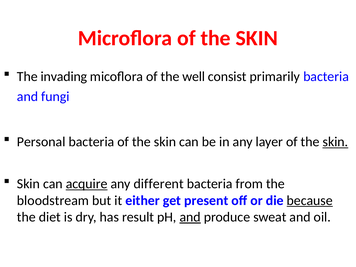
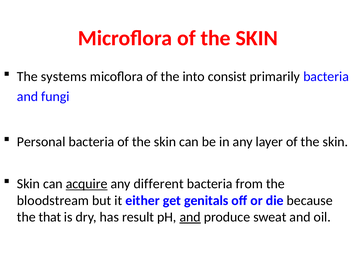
invading: invading -> systems (64, 77)
well: well -> into (194, 77)
skin underline: present -> none (335, 142)
present: present -> genitals (206, 200)
because underline: present -> none (310, 200)
diet: diet -> that (50, 217)
